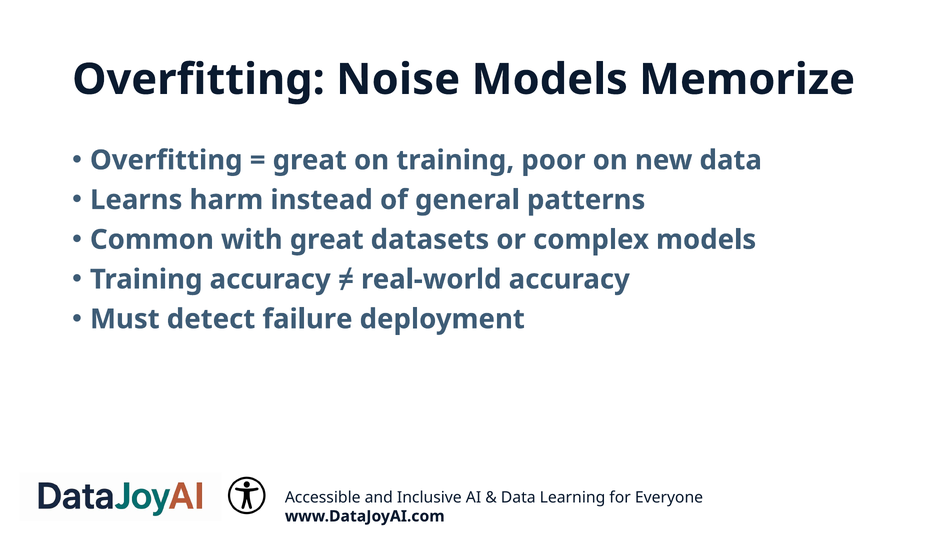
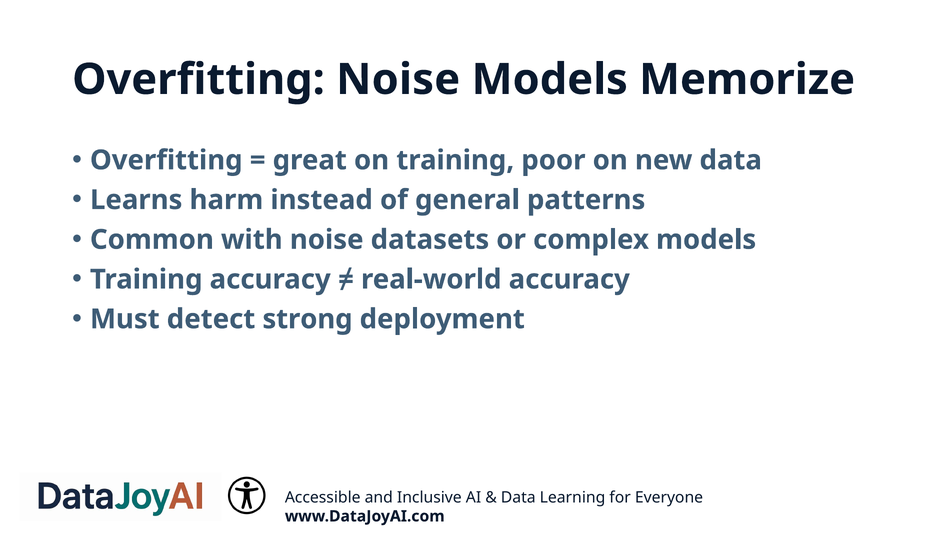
with great: great -> noise (327, 240)
failure: failure -> strong (308, 319)
